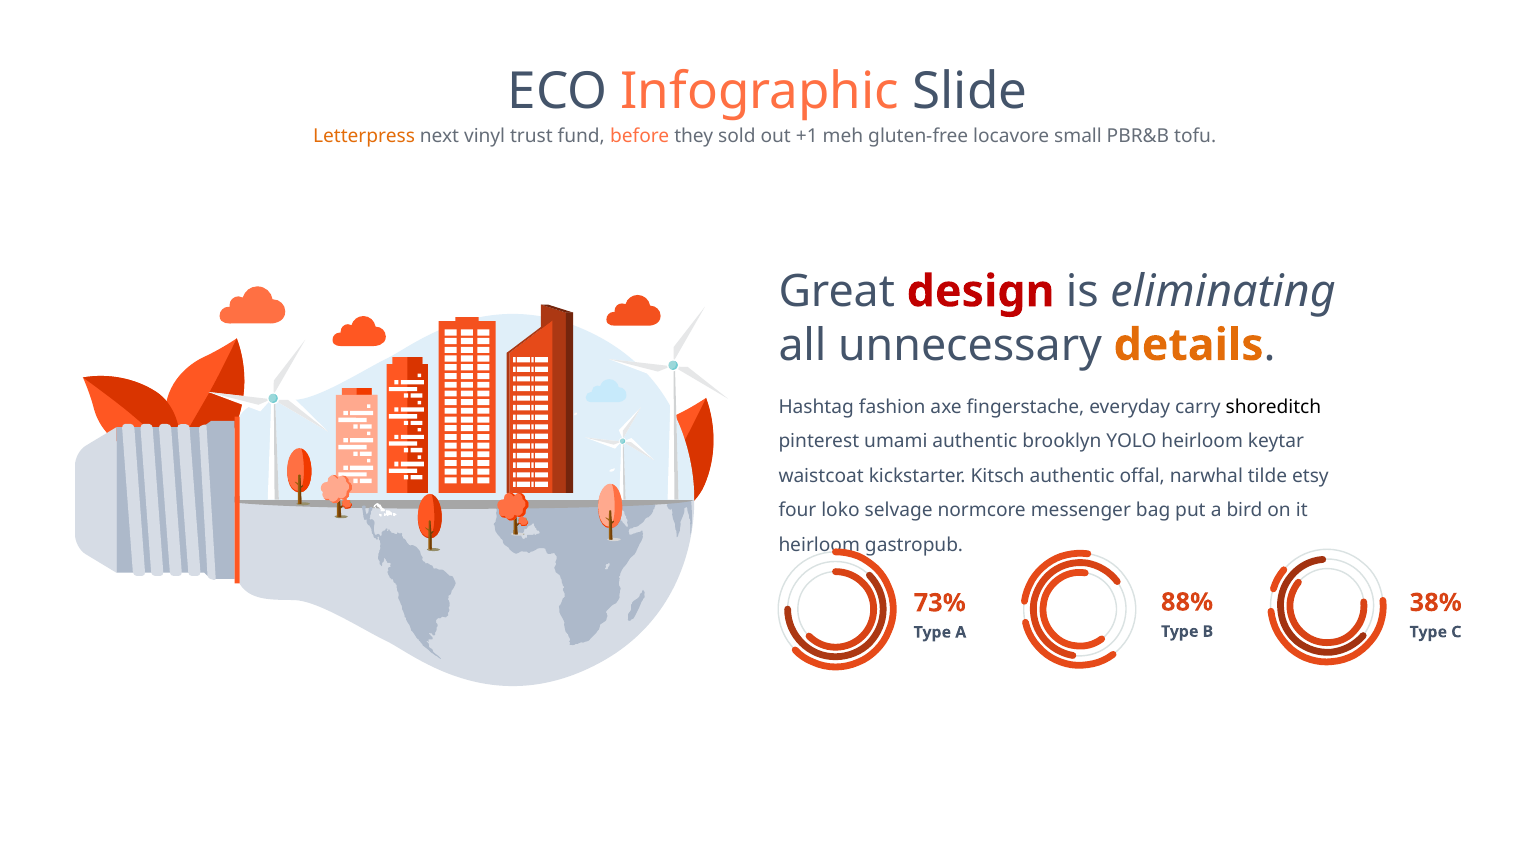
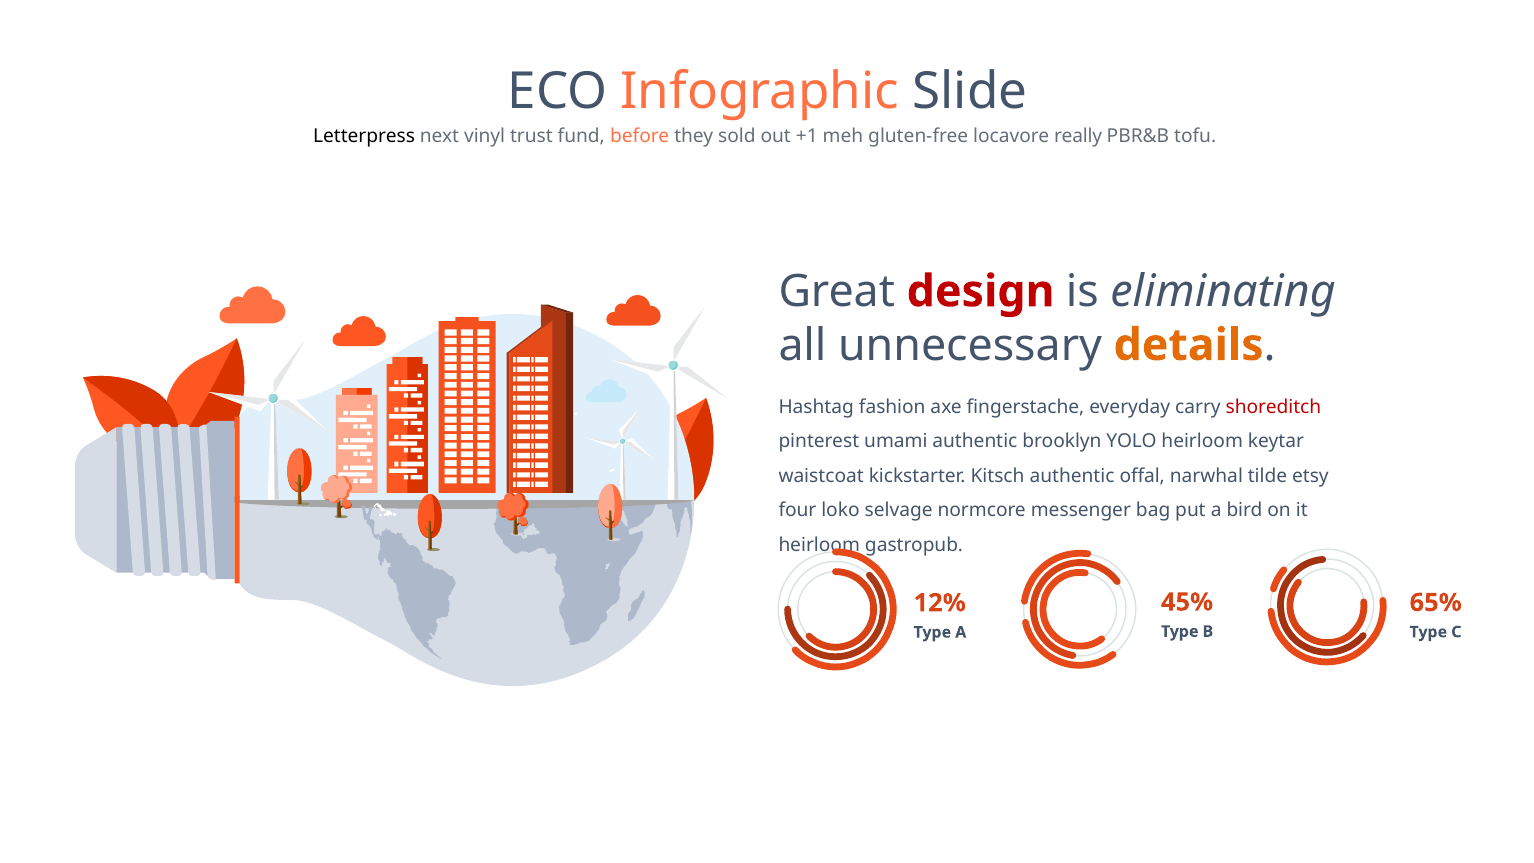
Letterpress colour: orange -> black (364, 137)
small: small -> really (1078, 137)
shoreditch colour: black -> red (1273, 407)
88%: 88% -> 45% (1187, 602)
38%: 38% -> 65% (1436, 603)
73%: 73% -> 12% (940, 603)
